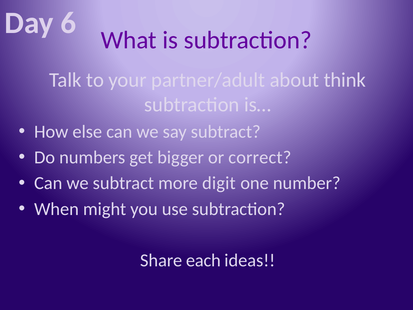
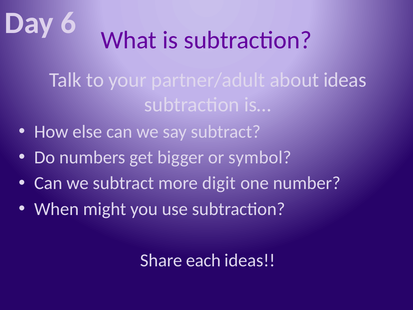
about think: think -> ideas (345, 80)
correct: correct -> symbol (260, 157)
